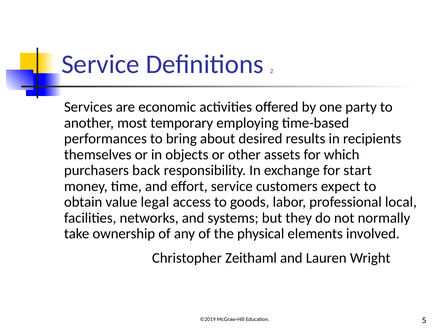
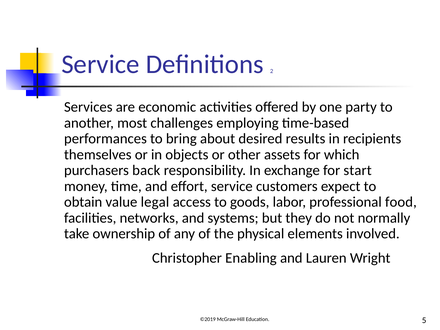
temporary: temporary -> challenges (182, 123)
local: local -> food (401, 202)
Zeithaml: Zeithaml -> Enabling (251, 258)
